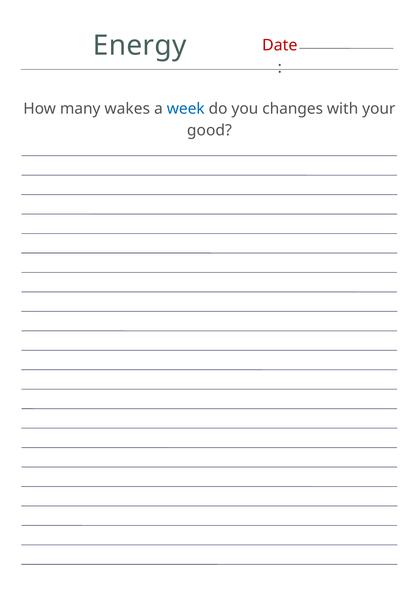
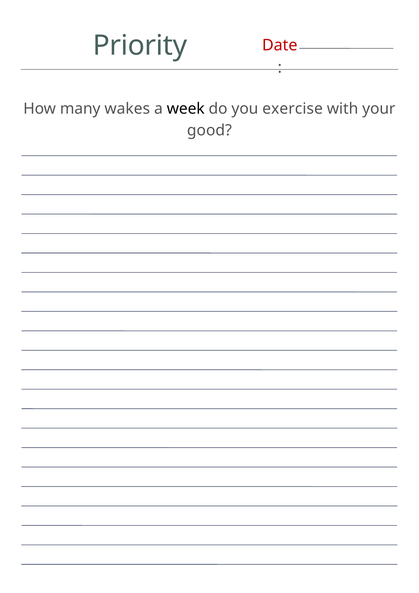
Energy: Energy -> Priority (140, 45)
week colour: blue -> black (186, 109)
changes: changes -> exercise (293, 109)
